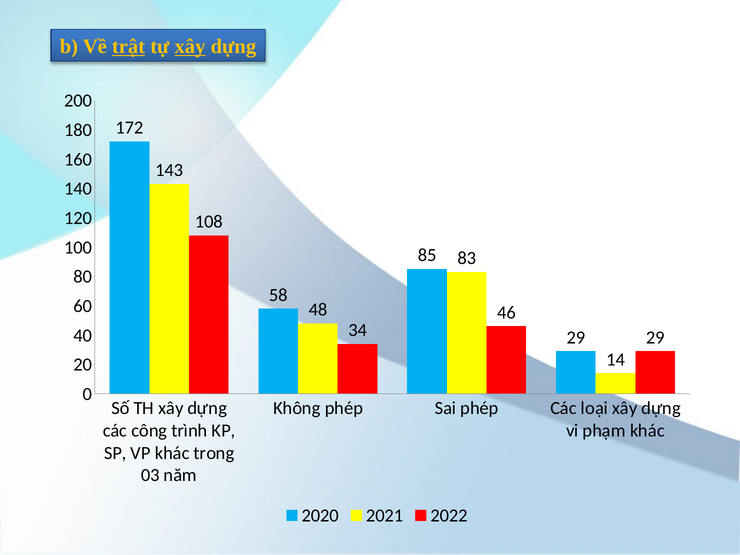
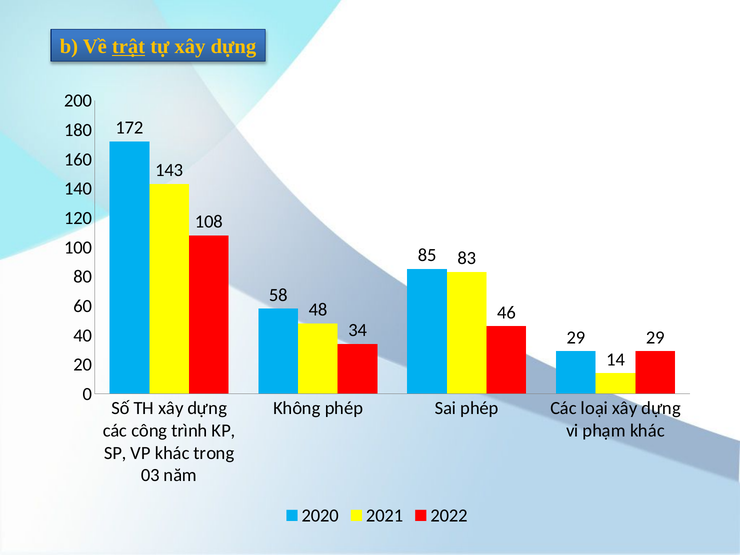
xây underline: present -> none (190, 47)
